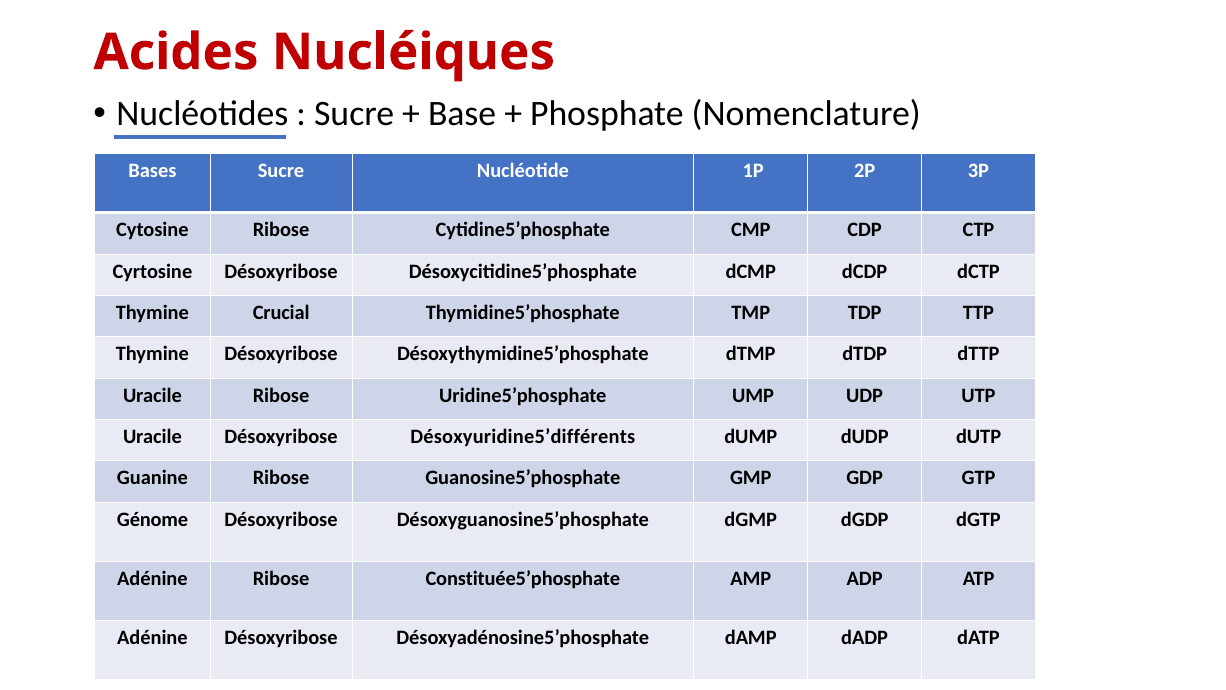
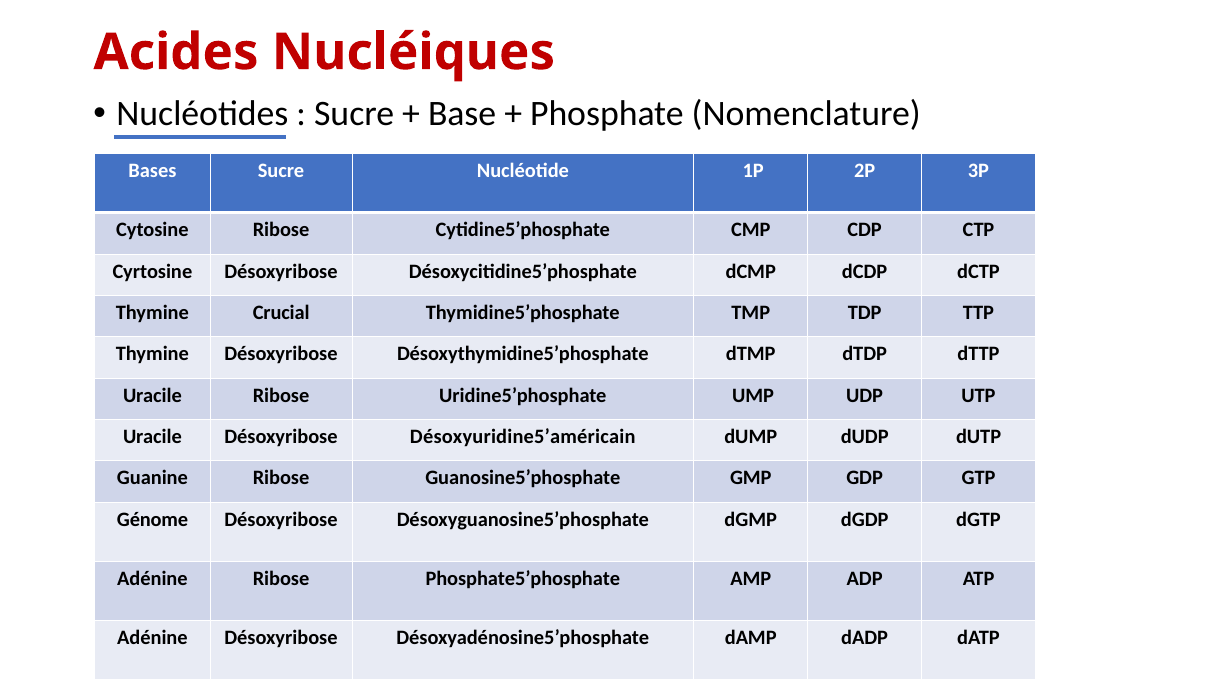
Désoxyuridine5’différents: Désoxyuridine5’différents -> Désoxyuridine5’américain (523, 437)
Constituée5’phosphate: Constituée5’phosphate -> Phosphate5’phosphate (523, 579)
